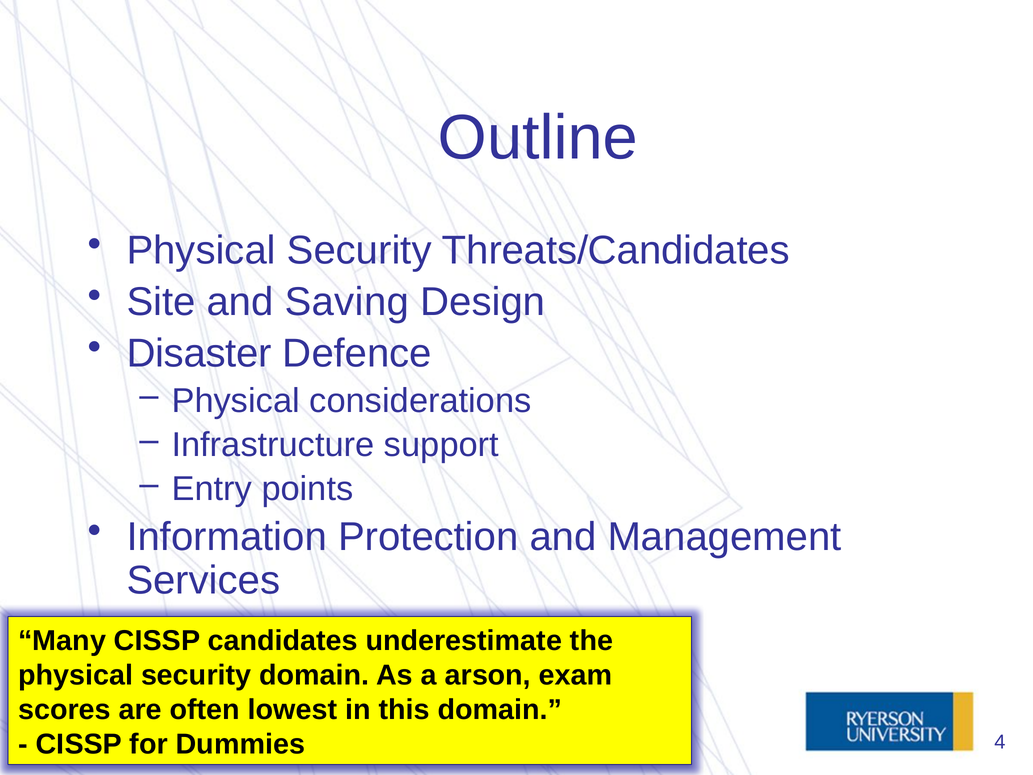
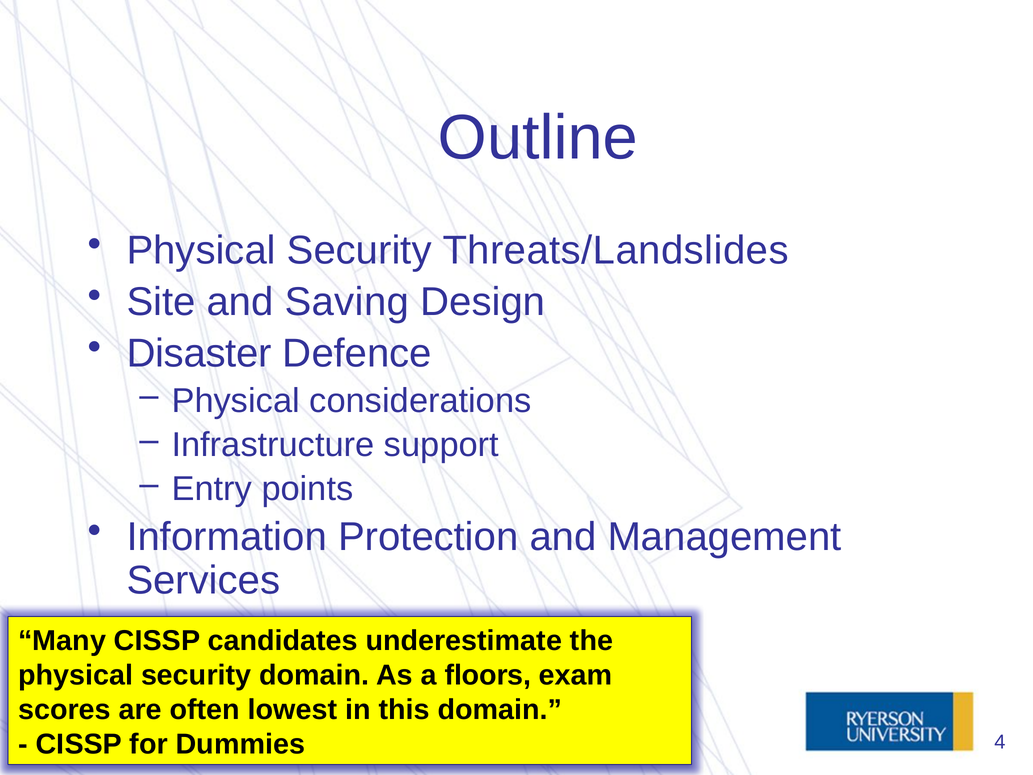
Threats/Candidates: Threats/Candidates -> Threats/Landslides (616, 250)
arson: arson -> floors (488, 675)
